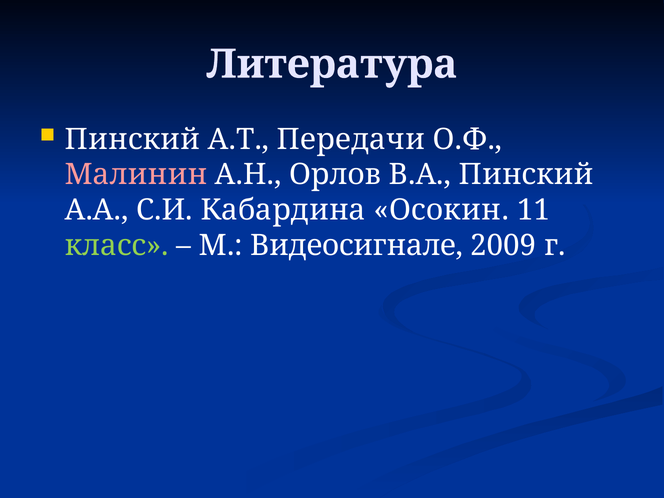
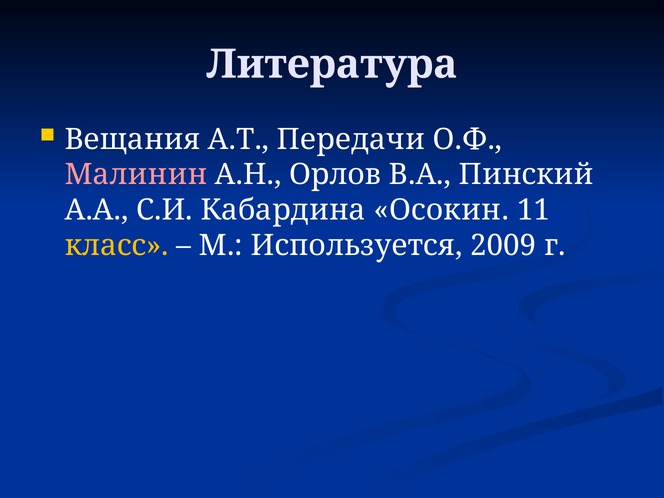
Пинский: Пинский -> Вещания (133, 139)
класс colour: light green -> yellow (117, 246)
Видеосигнале: Видеосигнале -> Используется (357, 246)
